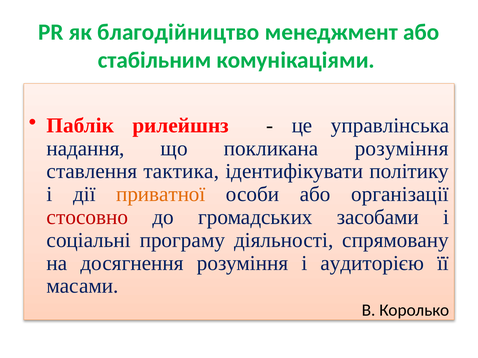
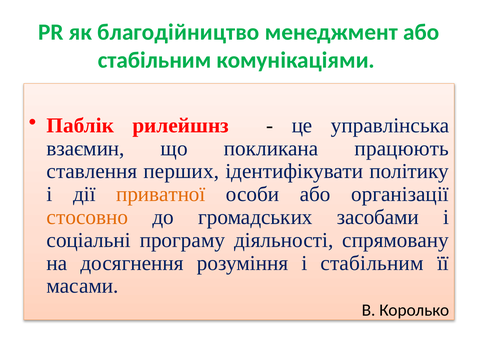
надання: надання -> взаємин (86, 149)
покликана розуміння: розуміння -> працюють (402, 149)
тактика: тактика -> перших (181, 172)
стосовно colour: red -> orange (87, 217)
і аудиторією: аудиторією -> стабільним (372, 263)
